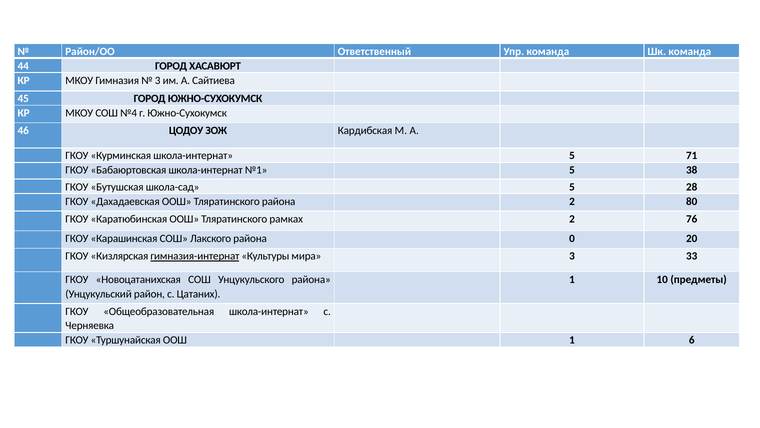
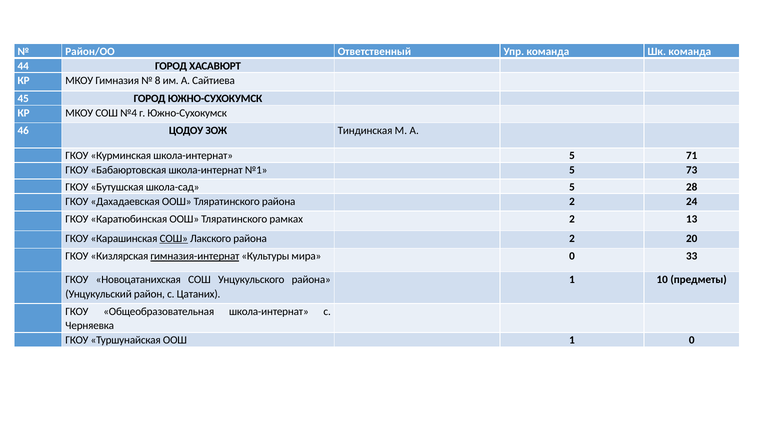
3: 3 -> 8 (158, 80)
Кардибская: Кардибская -> Тиндинская (365, 131)
38: 38 -> 73 (692, 170)
80: 80 -> 24 (692, 201)
76: 76 -> 13 (692, 219)
СОШ underline: none -> present (174, 238)
Лакского района 0: 0 -> 2 (572, 238)
мира 3: 3 -> 0 (572, 256)
1 6: 6 -> 0 (692, 340)
